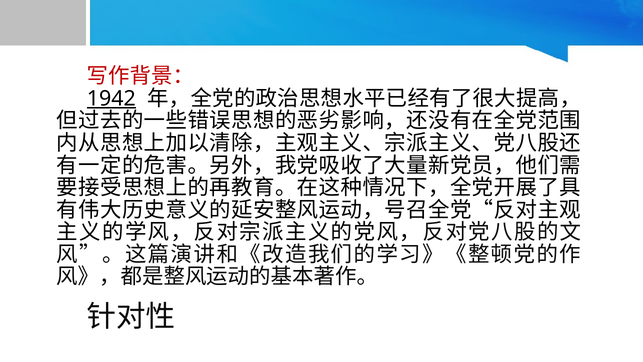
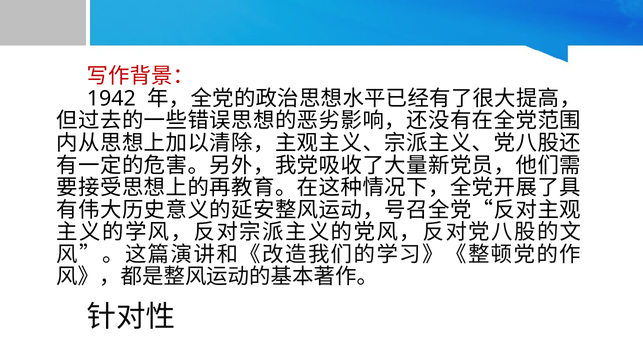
1942 underline: present -> none (111, 98)
